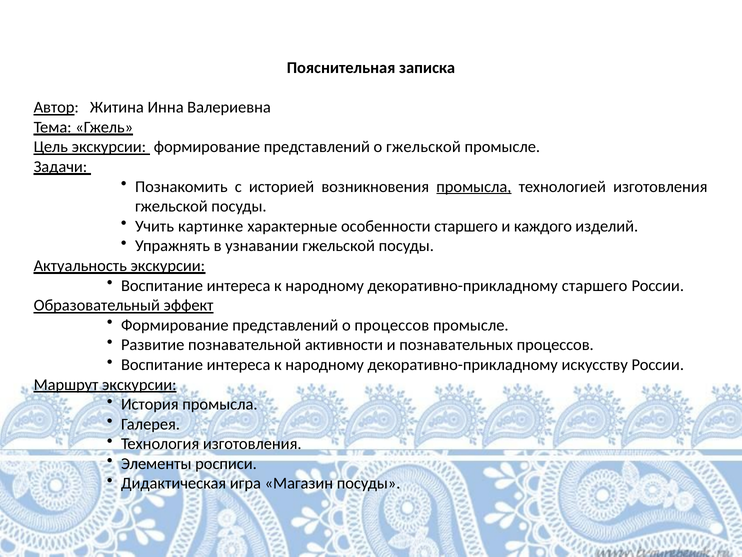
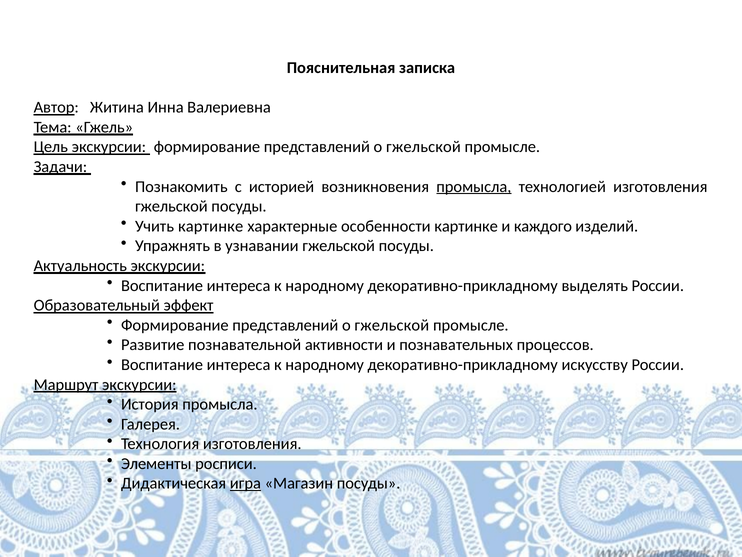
особенности старшего: старшего -> картинке (466, 226)
декоративно-прикладному старшего: старшего -> выделять (595, 285)
процессов: процессов -> гжельской (392, 325)
игра underline: none -> present (245, 483)
